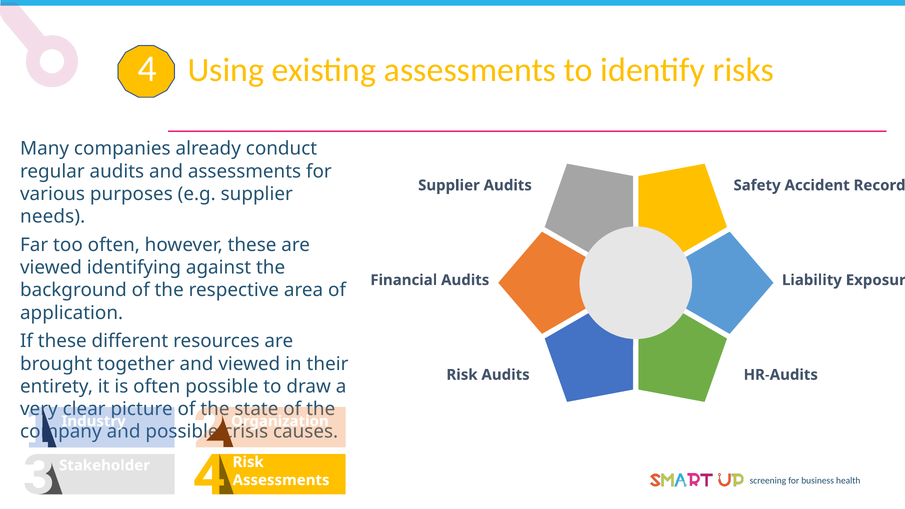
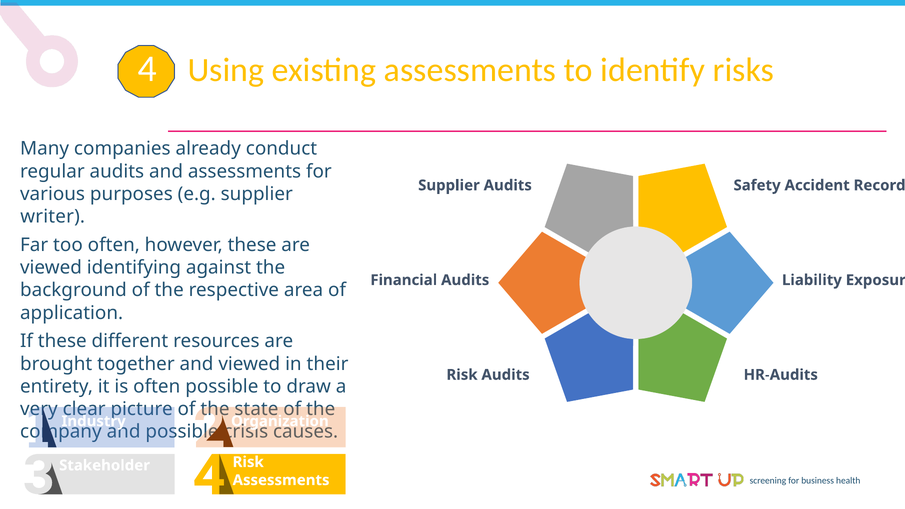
needs: needs -> writer (53, 217)
